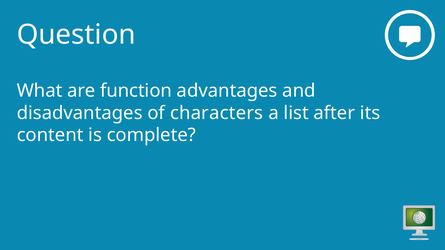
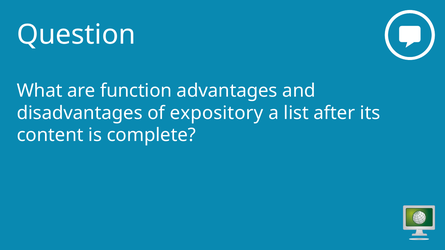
characters: characters -> expository (217, 113)
